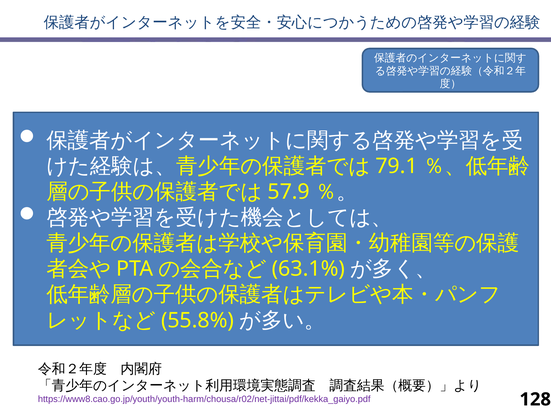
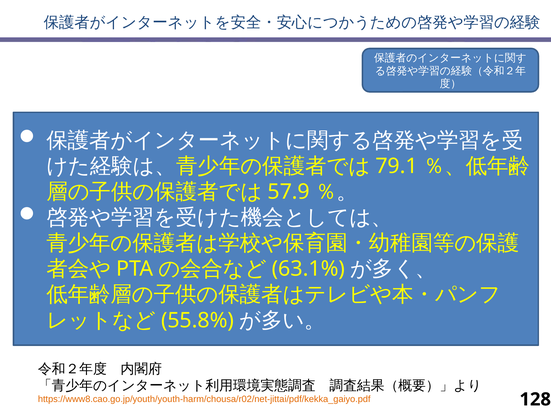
https://www8.cao.go.jp/youth/youth-harm/chousa/r02/net-jittai/pdf/kekka_gaiyo.pdf colour: purple -> orange (204, 399)
